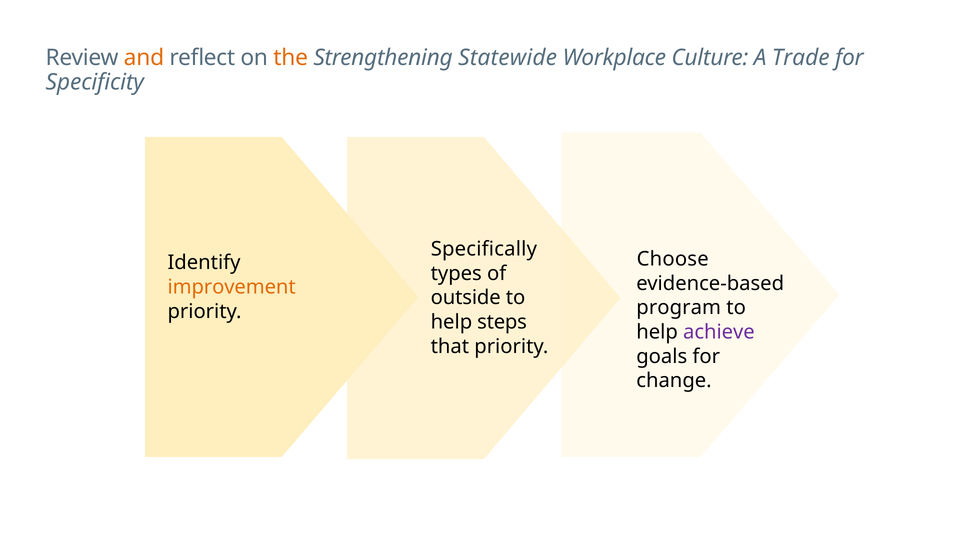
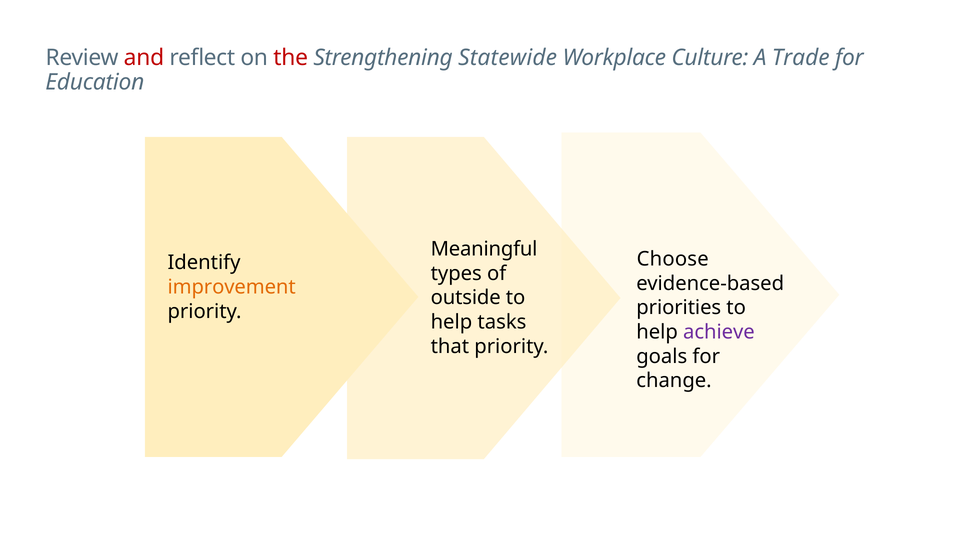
and colour: orange -> red (144, 58)
the colour: orange -> red (291, 58)
Specificity: Specificity -> Education (95, 82)
Specifically: Specifically -> Meaningful (484, 249)
program: program -> priorities (679, 308)
steps: steps -> tasks (502, 322)
